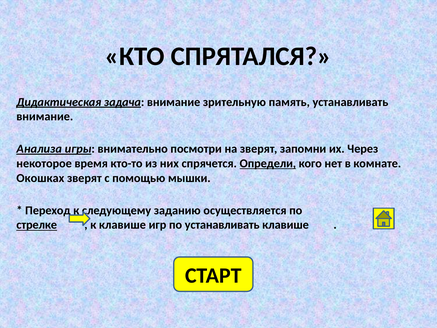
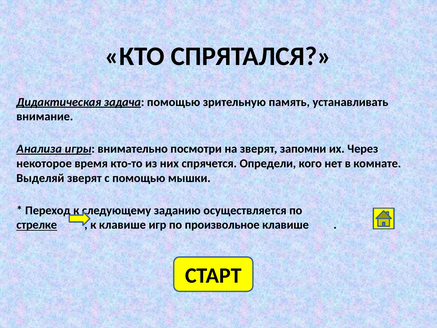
задача внимание: внимание -> помощью (174, 102)
Определи underline: present -> none (268, 163)
Окошках: Окошках -> Выделяй (40, 178)
по устанавливать: устанавливать -> произвольное (222, 225)
